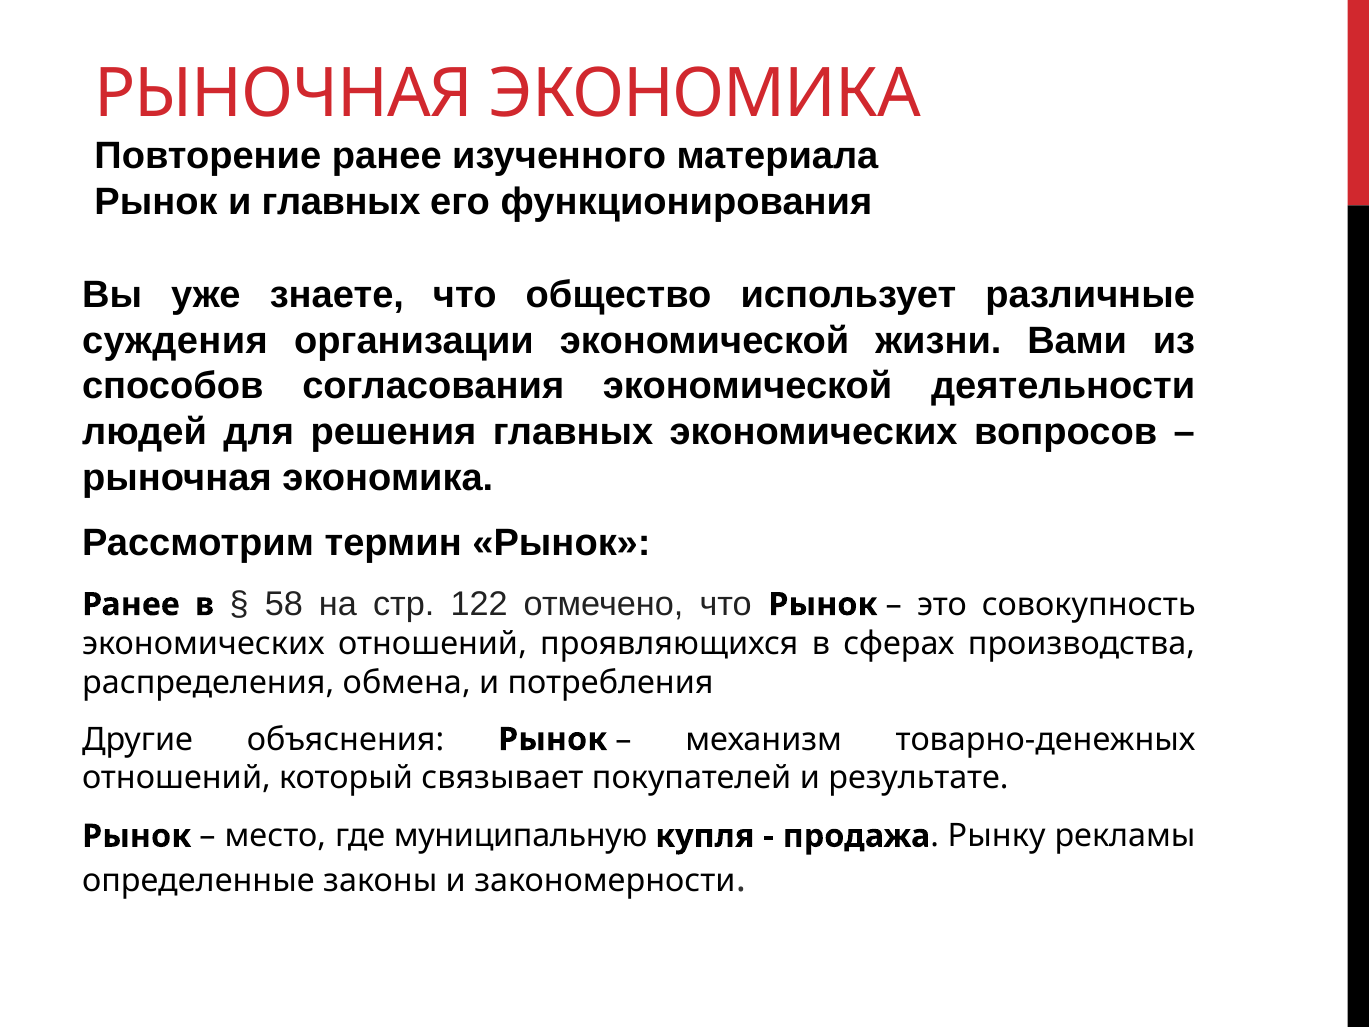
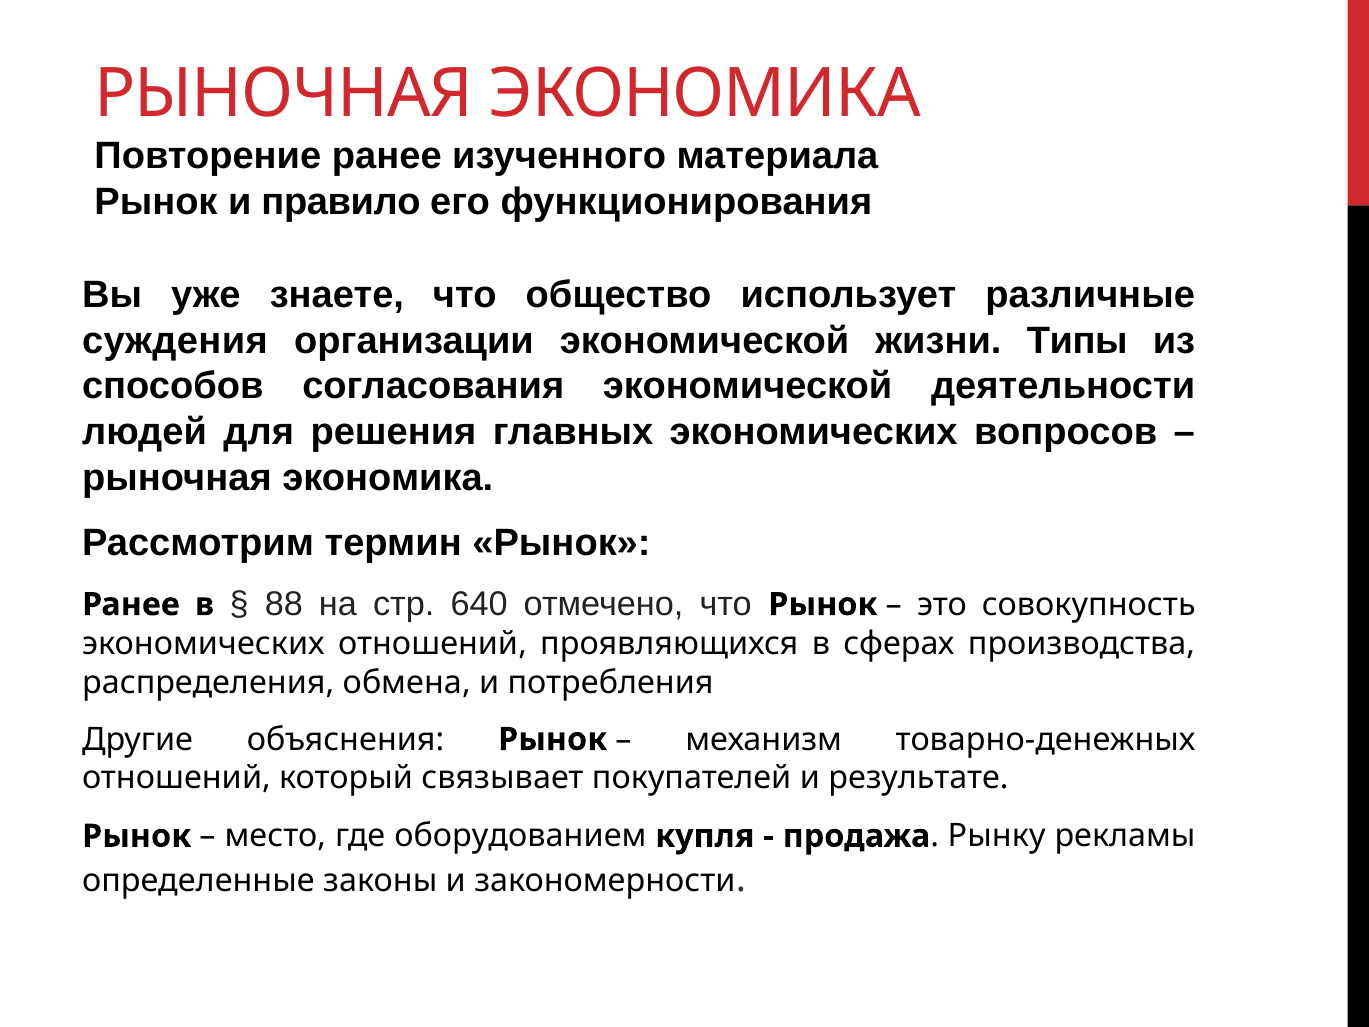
и главных: главных -> правило (341, 202)
Вами: Вами -> Типы (1077, 340)
58: 58 -> 88 (284, 604)
122: 122 -> 640 (479, 604)
муниципальную: муниципальную -> оборудованием (520, 836)
